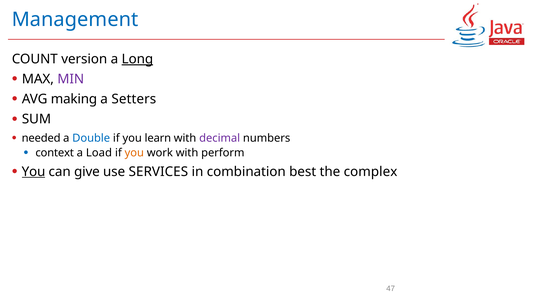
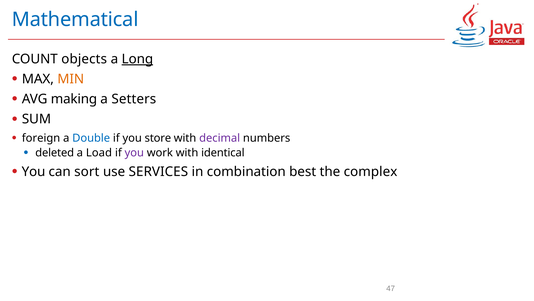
Management: Management -> Mathematical (75, 20)
version: version -> objects (84, 59)
MIN colour: purple -> orange (71, 79)
needed: needed -> foreign (41, 138)
learn: learn -> store (158, 138)
context: context -> deleted (55, 153)
you colour: orange -> purple (134, 153)
perform: perform -> identical (223, 153)
You underline: present -> none (34, 171)
give: give -> sort (87, 171)
